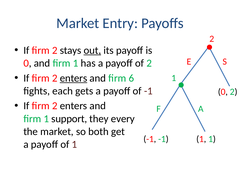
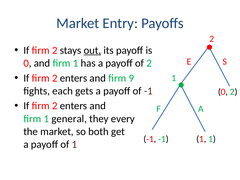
enters underline: present -> none (74, 78)
6: 6 -> 9 (131, 78)
support: support -> general (69, 119)
